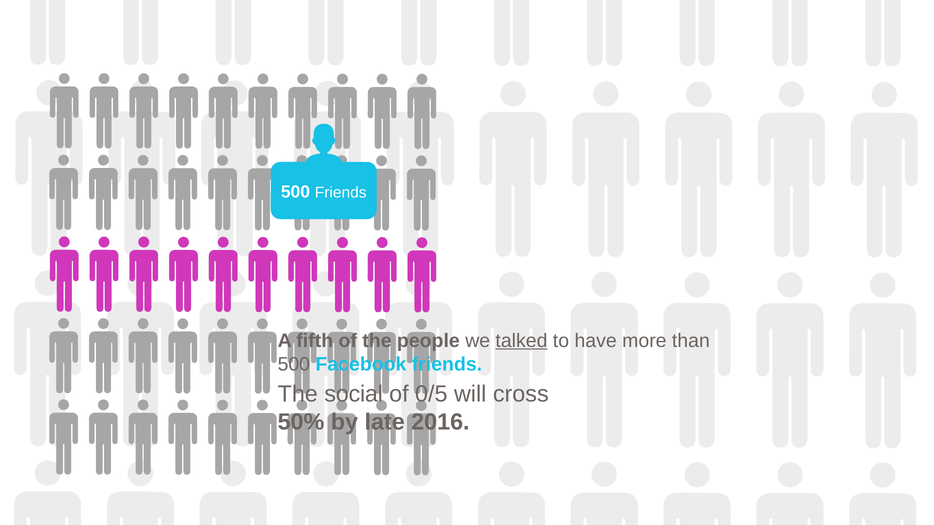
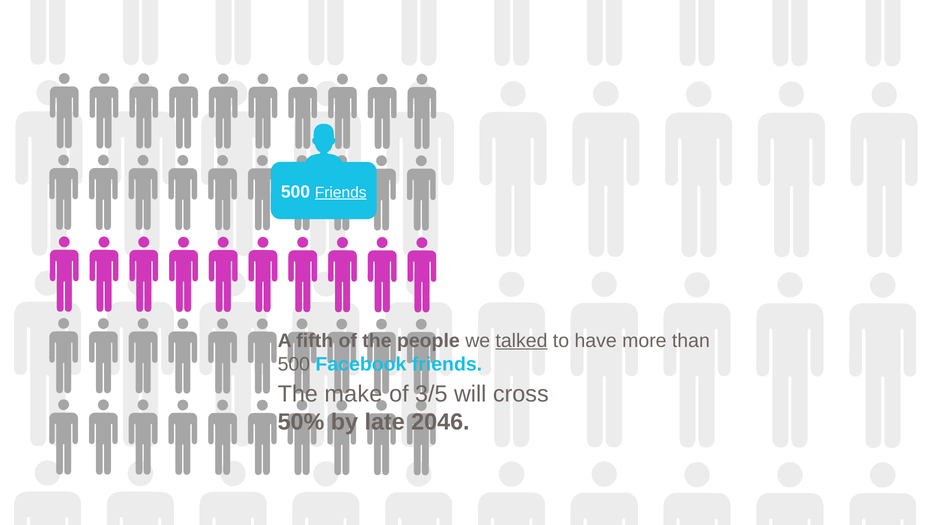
Friends underline: none -> present (341, 193)
social: social -> make (353, 394)
0/5: 0/5 -> 3/5 (431, 394)
2016: 2016 -> 2046 (440, 422)
